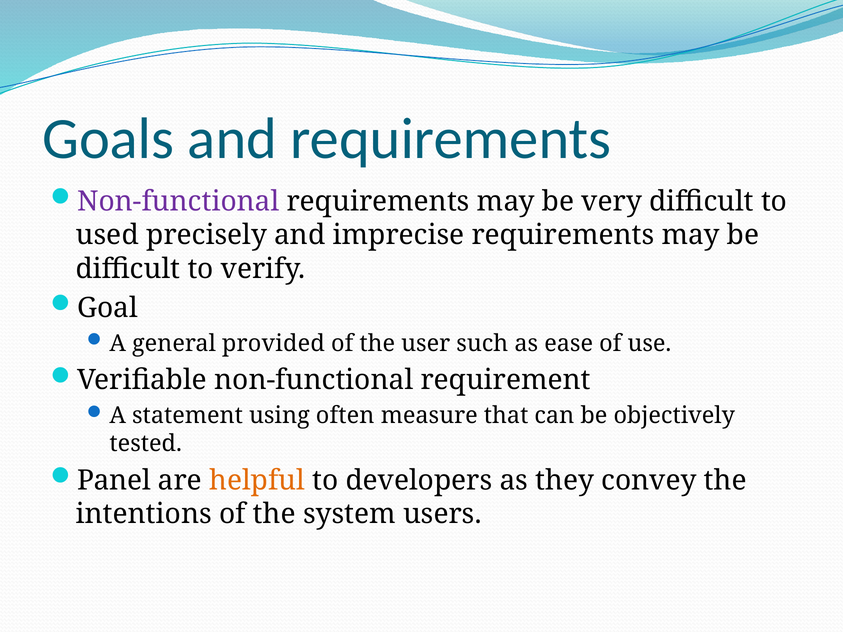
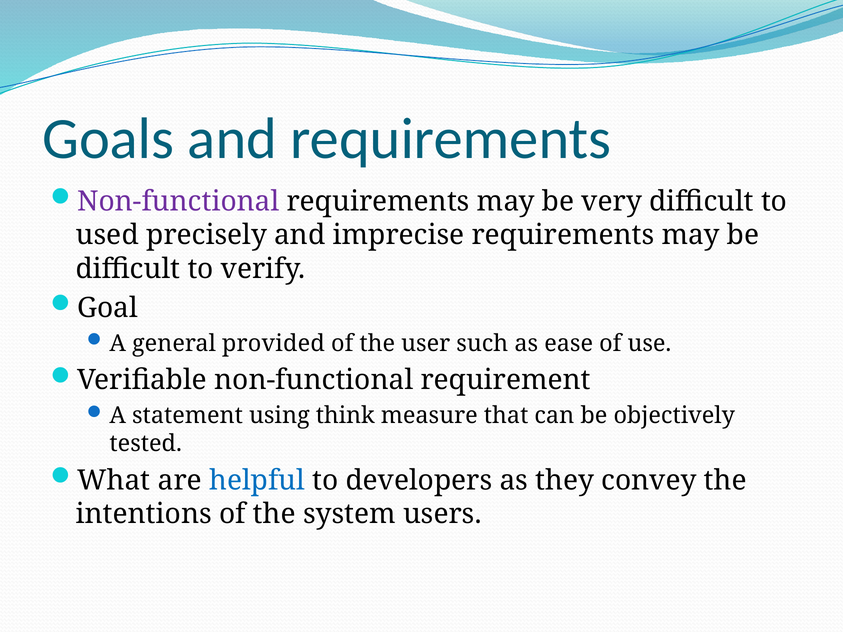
often: often -> think (345, 416)
Panel: Panel -> What (114, 481)
helpful colour: orange -> blue (257, 481)
